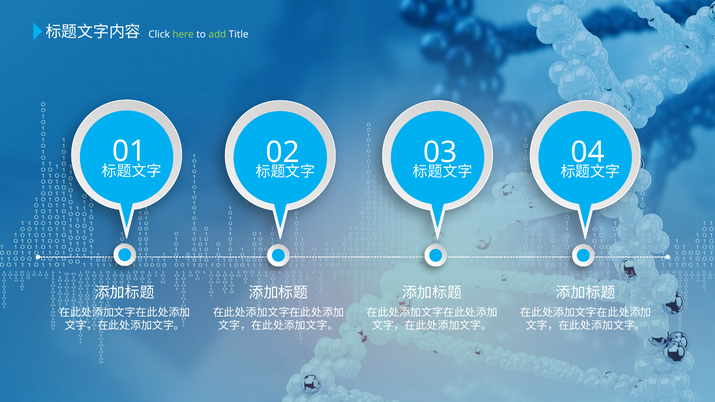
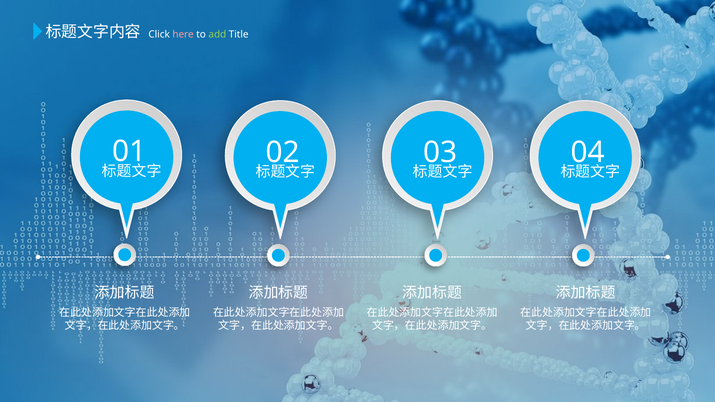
here colour: light green -> pink (183, 34)
